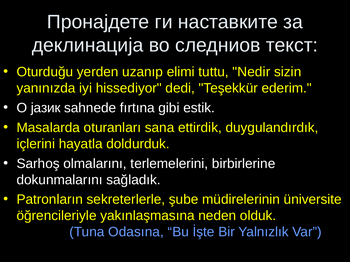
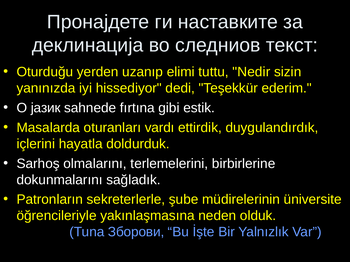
sana: sana -> vardı (160, 128)
Odasına: Odasına -> Зборови (136, 232)
